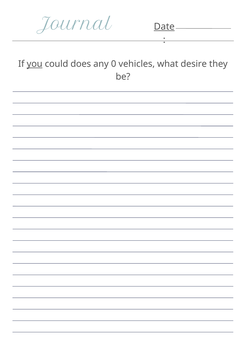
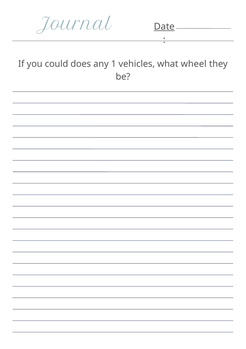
you underline: present -> none (35, 64)
0: 0 -> 1 (114, 64)
desire: desire -> wheel (194, 64)
